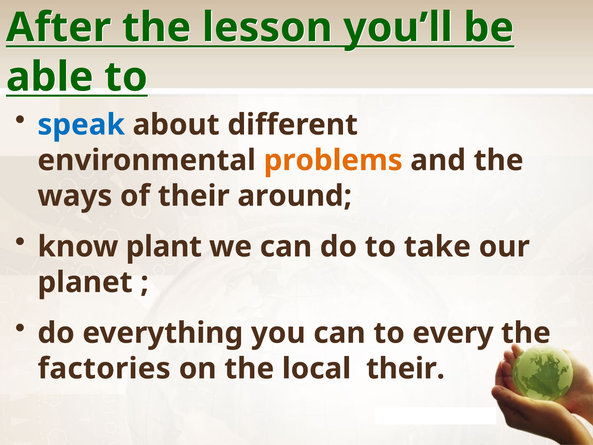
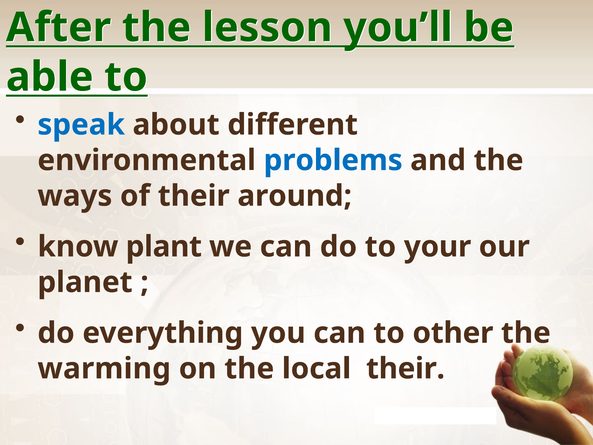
problems colour: orange -> blue (333, 160)
take: take -> your (438, 247)
every: every -> other (453, 333)
factories: factories -> warming (104, 368)
